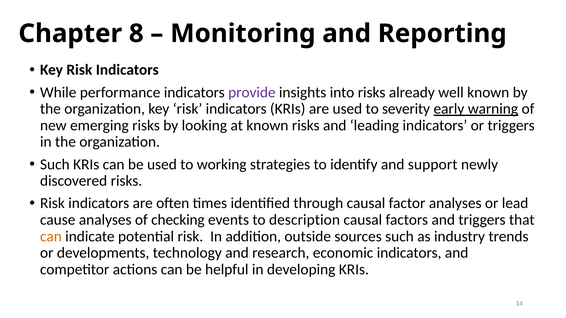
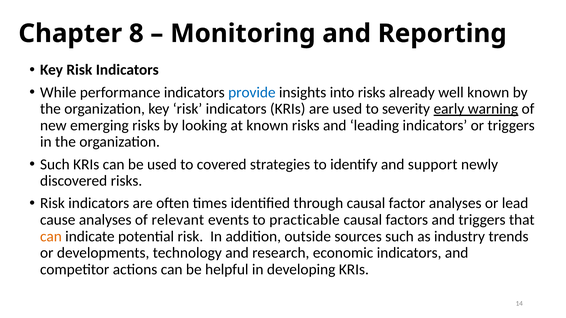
provide colour: purple -> blue (252, 92)
working: working -> covered (222, 165)
checking: checking -> relevant (178, 220)
description: description -> practicable (304, 220)
